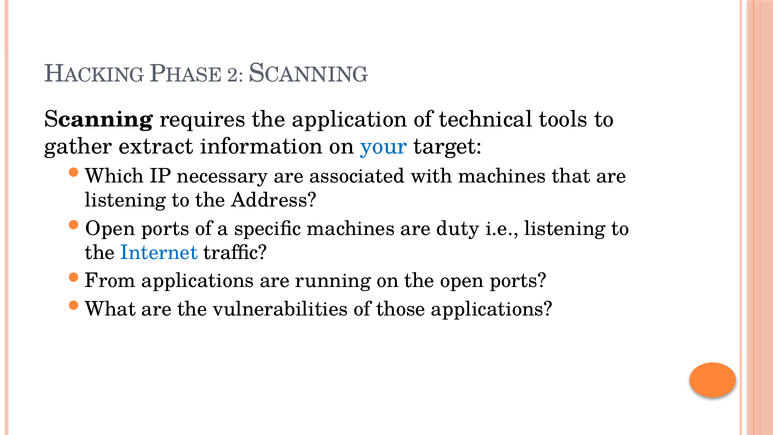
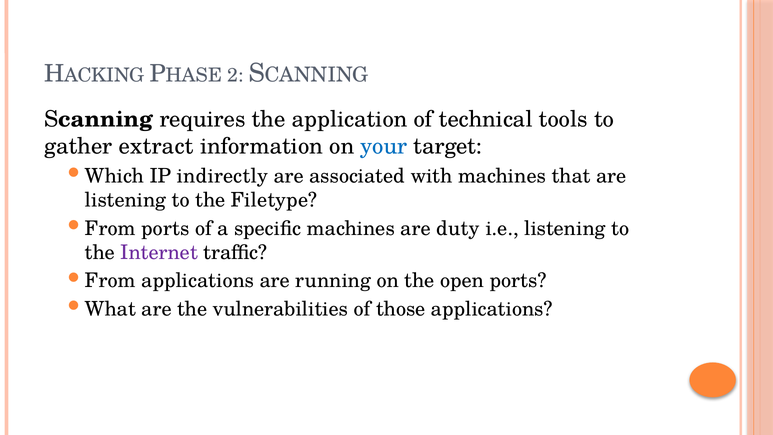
necessary: necessary -> indirectly (222, 176)
Address: Address -> Filetype (274, 200)
Open: Open -> From (110, 228)
Internet colour: blue -> purple (159, 252)
